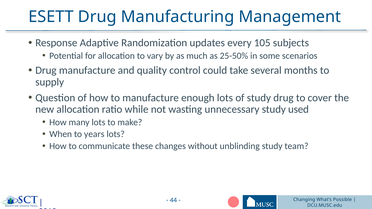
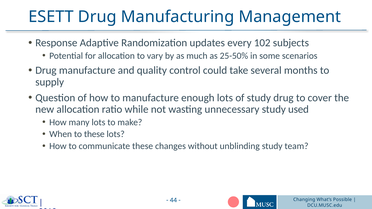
105: 105 -> 102 (262, 43)
to years: years -> these (94, 134)
